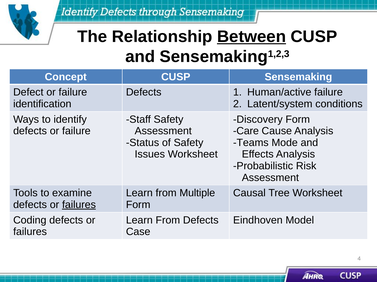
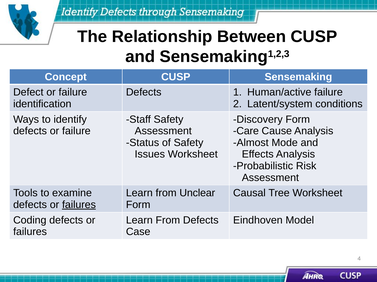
Between underline: present -> none (252, 37)
Teams: Teams -> Almost (251, 143)
Multiple: Multiple -> Unclear (197, 194)
